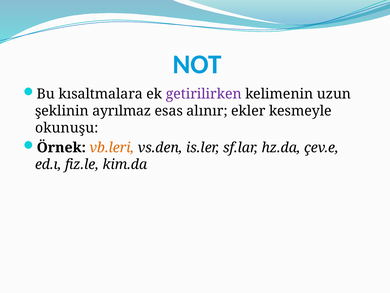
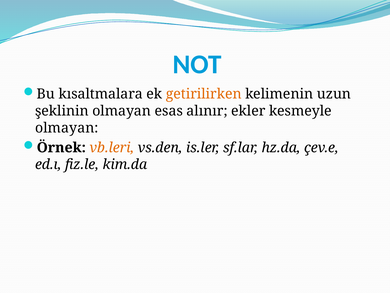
getirilirken colour: purple -> orange (204, 94)
şeklinin ayrılmaz: ayrılmaz -> olmayan (122, 111)
okunuşu: okunuşu -> olmayan (67, 128)
